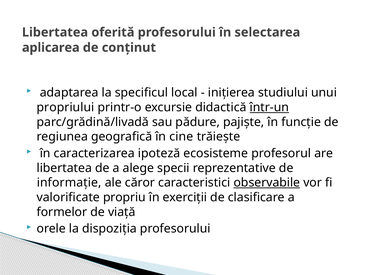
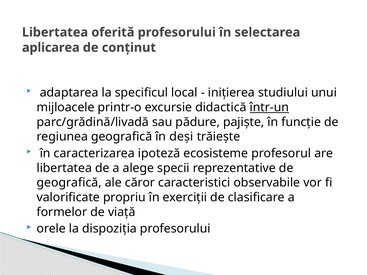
propriului: propriului -> mijloacele (66, 107)
cine: cine -> deși (181, 137)
informație: informație -> geografică (69, 183)
observabile underline: present -> none (267, 183)
